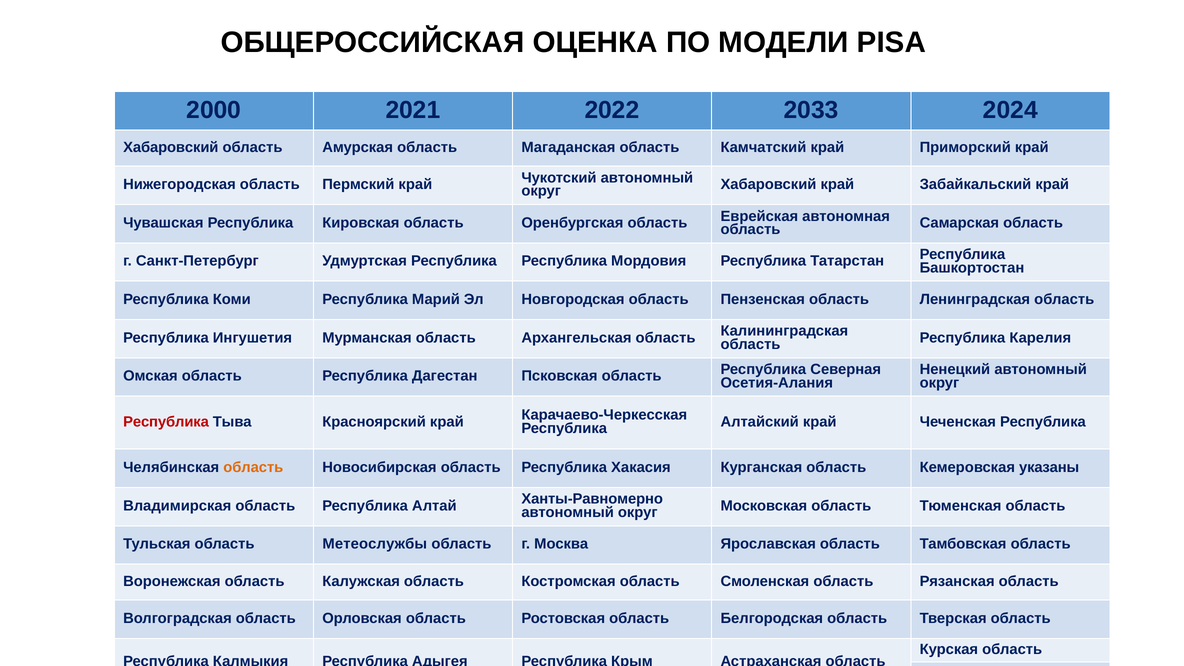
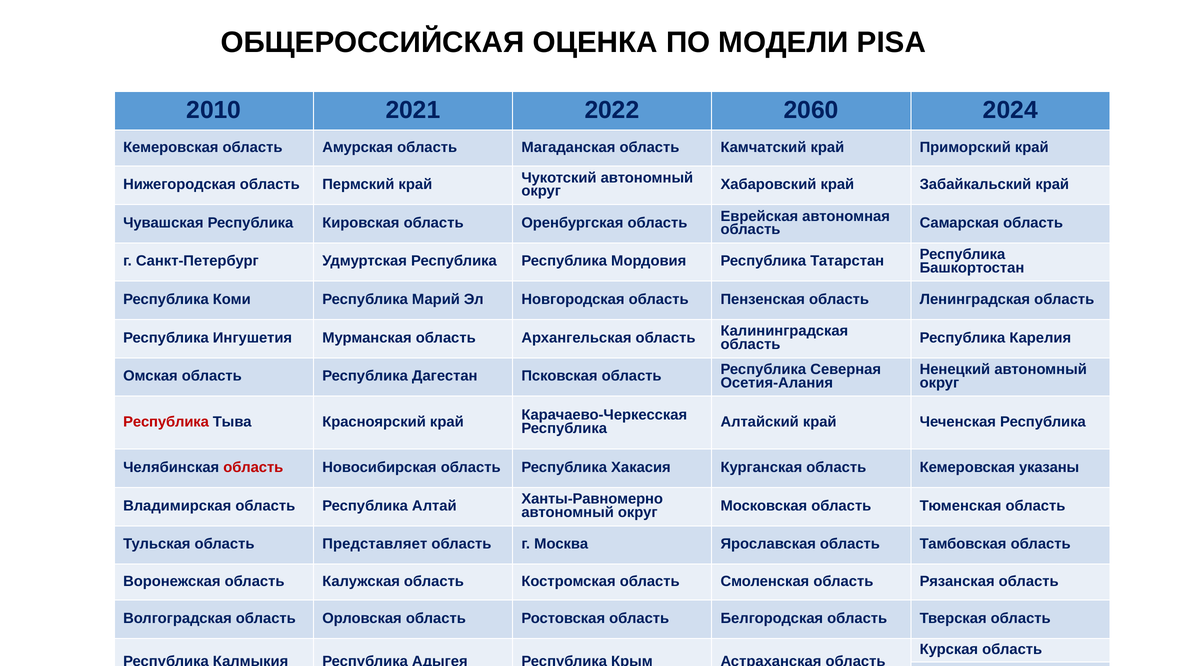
2000: 2000 -> 2010 (214, 110)
2033: 2033 -> 2060 (811, 110)
Хабаровский: Хабаровский -> Кемеровская (171, 147)
область colour: orange -> red (253, 467)
Метеослужбы: Метеослужбы -> Представляет (375, 544)
